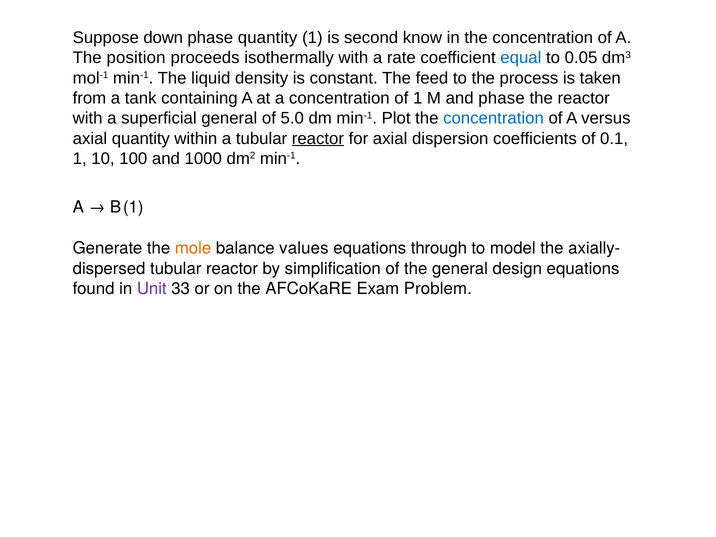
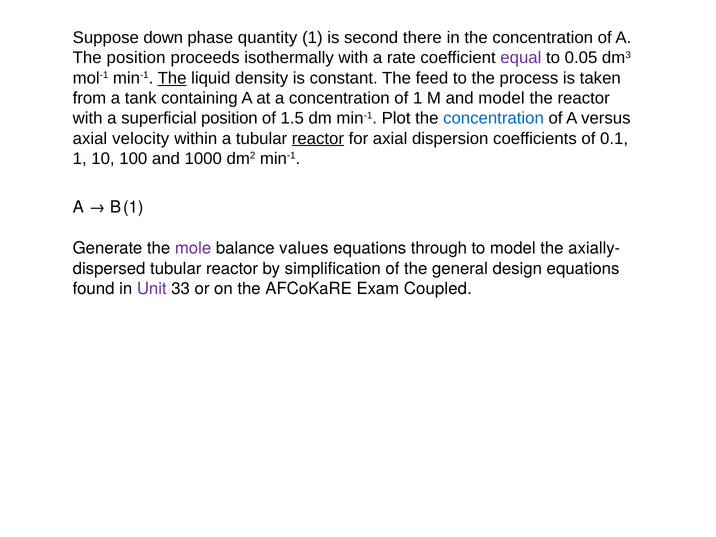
know: know -> there (422, 38)
equal colour: blue -> purple (521, 58)
The underline: none -> present (172, 78)
and phase: phase -> model (502, 98)
superficial general: general -> position (229, 118)
5.0: 5.0 -> 1.5 (292, 118)
axial quantity: quantity -> velocity (141, 138)
mole colour: orange -> purple (193, 248)
Problem: Problem -> Coupled (438, 289)
